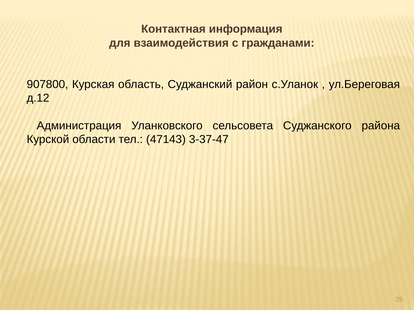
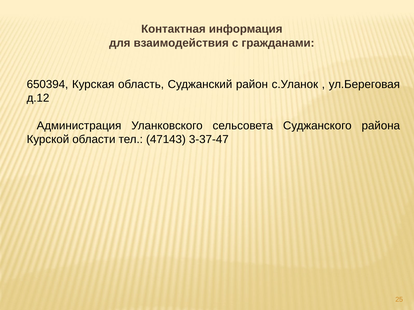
907800: 907800 -> 650394 (47, 84)
